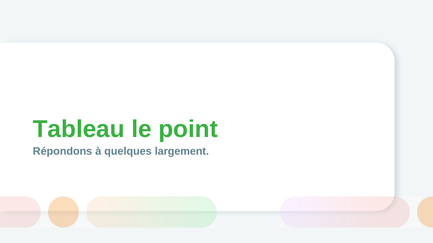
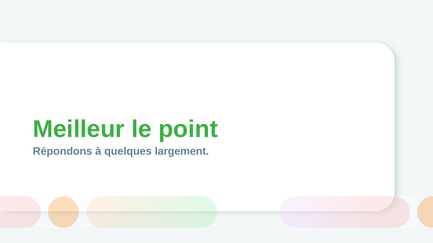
Tableau: Tableau -> Meilleur (79, 130)
